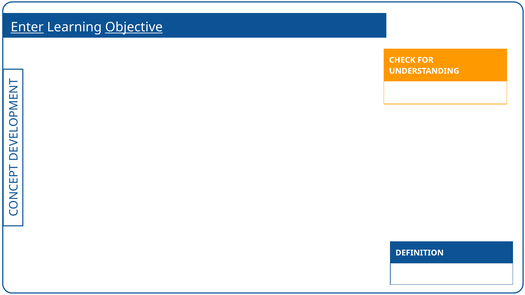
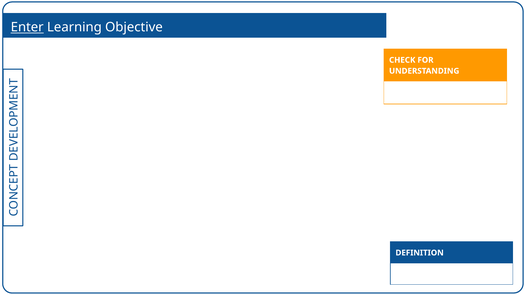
Objective underline: present -> none (134, 27)
